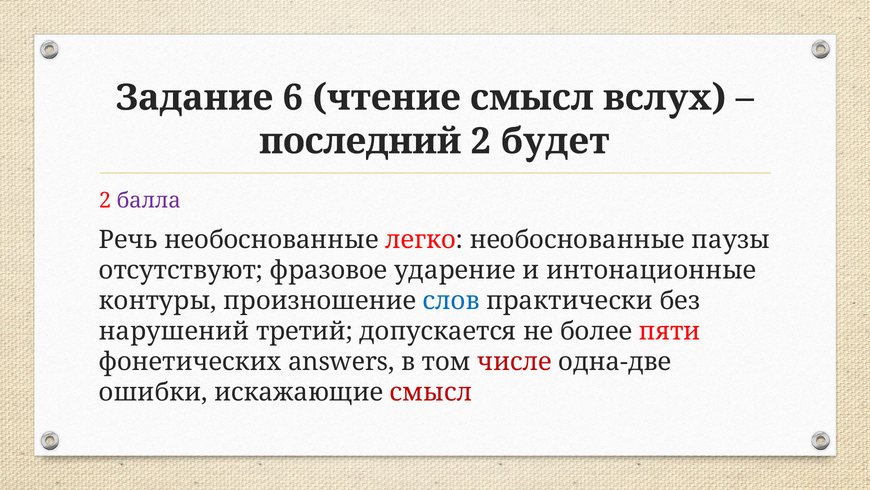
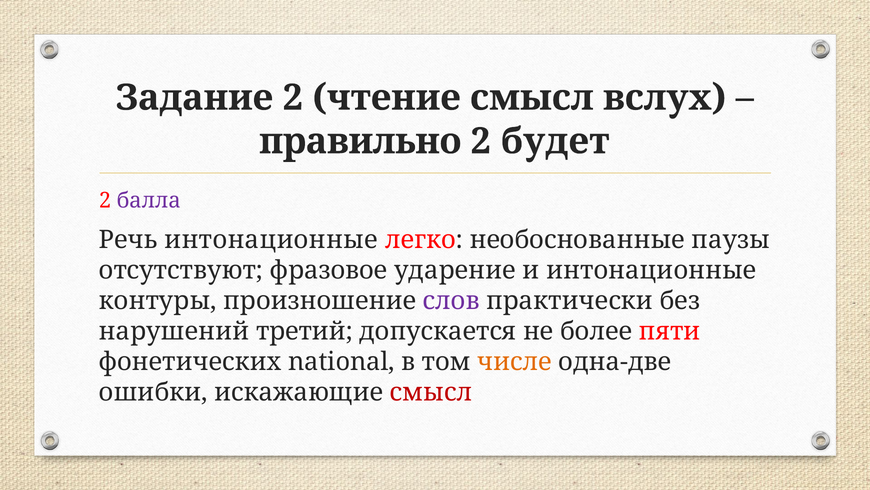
Задание 6: 6 -> 2 (293, 98)
последний: последний -> правильно (360, 141)
Речь необоснованные: необоснованные -> интонационные (271, 239)
слов colour: blue -> purple (451, 300)
answers: answers -> national (341, 361)
числе colour: red -> orange (515, 361)
